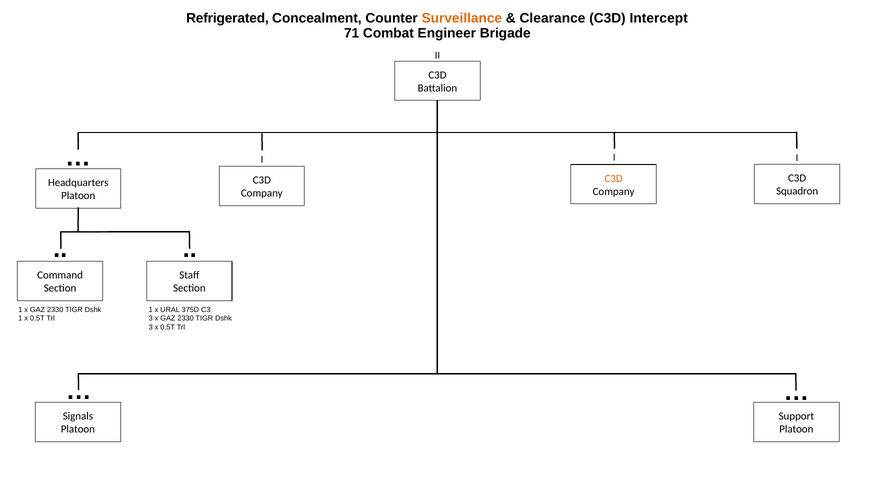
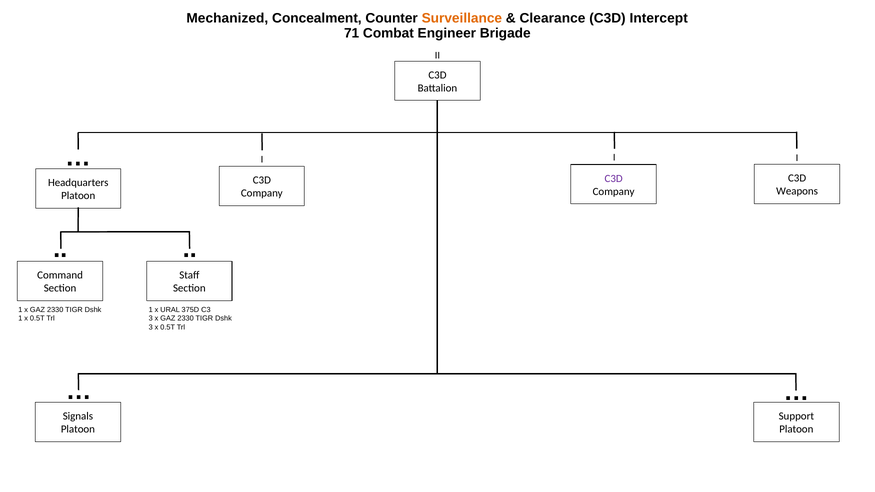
Refrigerated: Refrigerated -> Mechanized (227, 18)
C3D colour: orange -> purple (614, 178)
Squadron: Squadron -> Weapons (797, 191)
